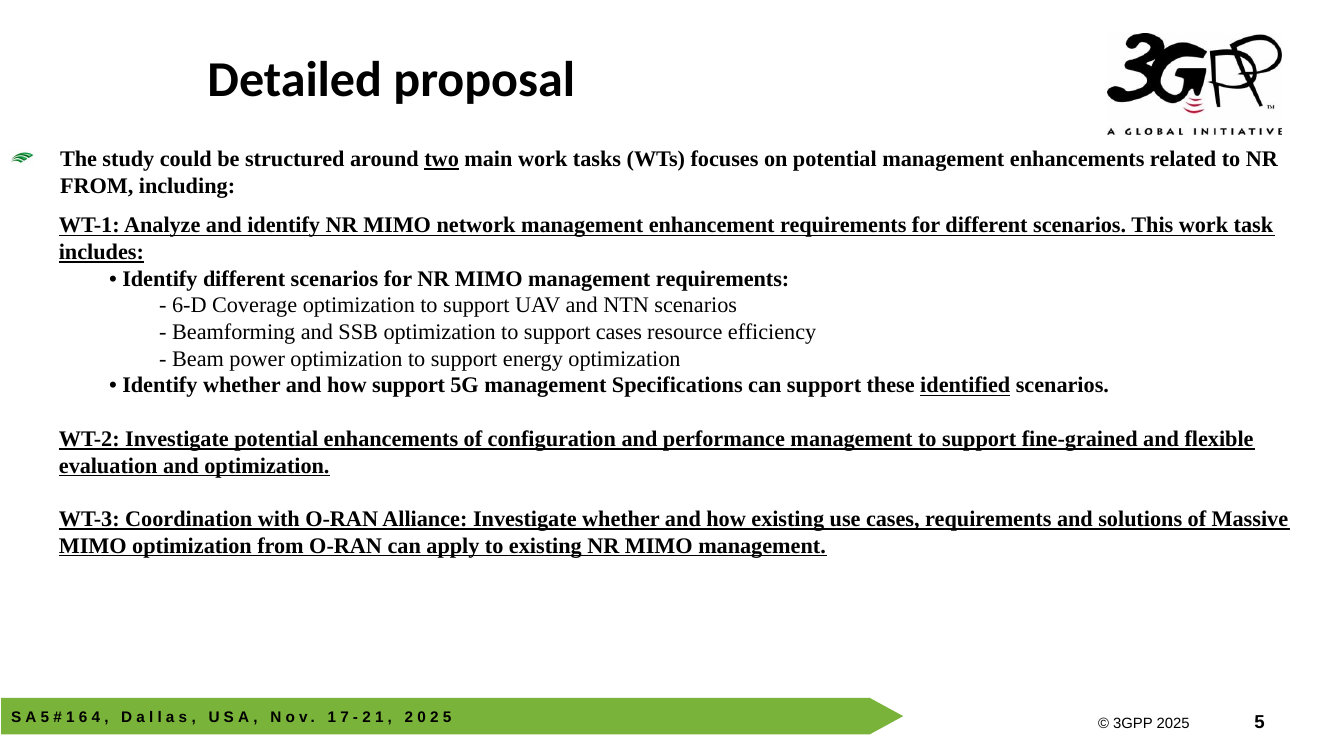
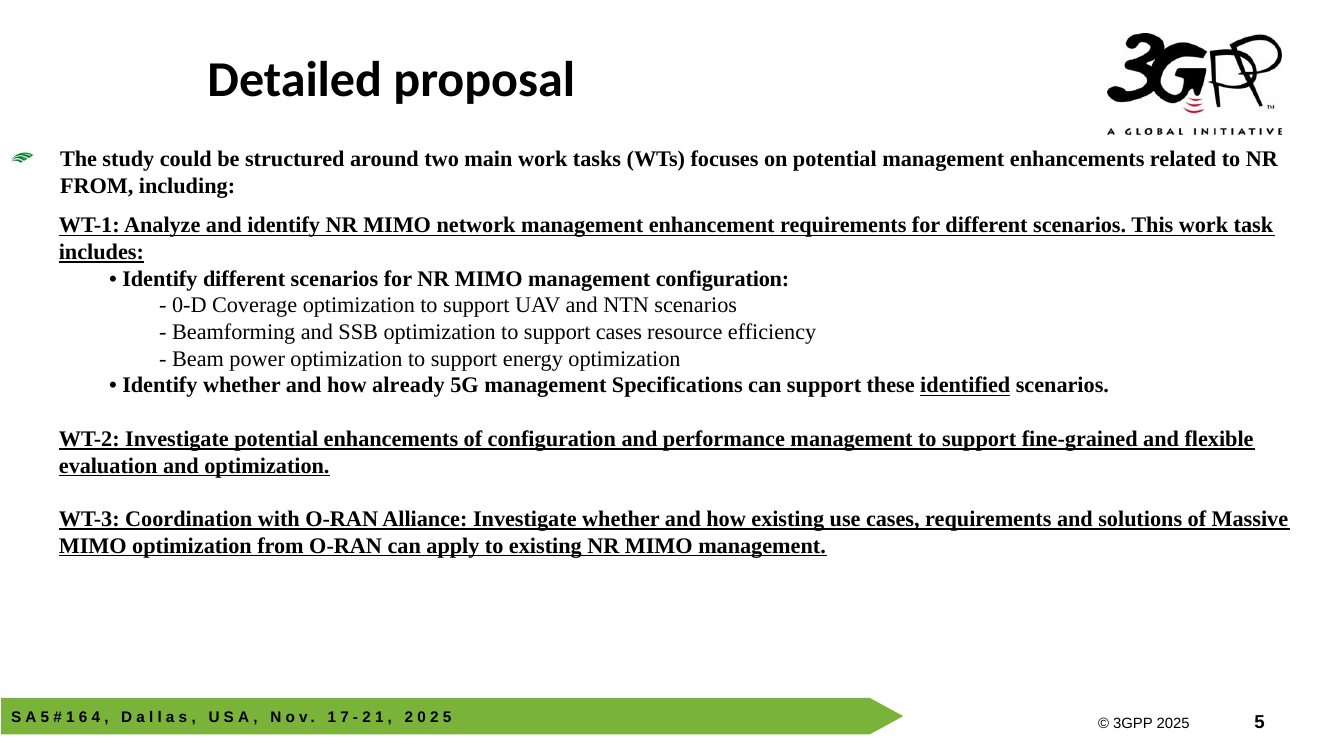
two underline: present -> none (442, 160)
management requirements: requirements -> configuration (723, 279)
6-D: 6-D -> 0-D (189, 305)
how support: support -> already (408, 386)
